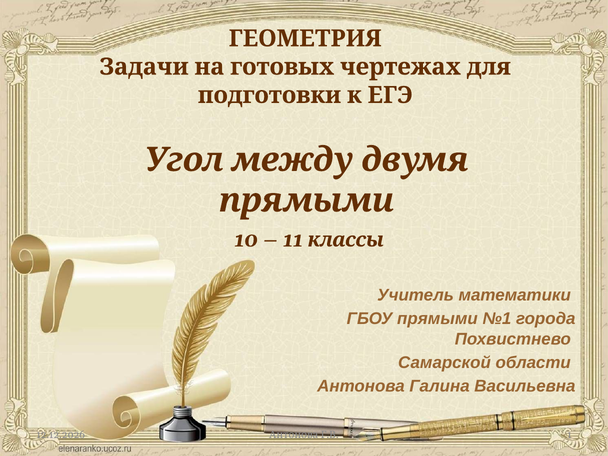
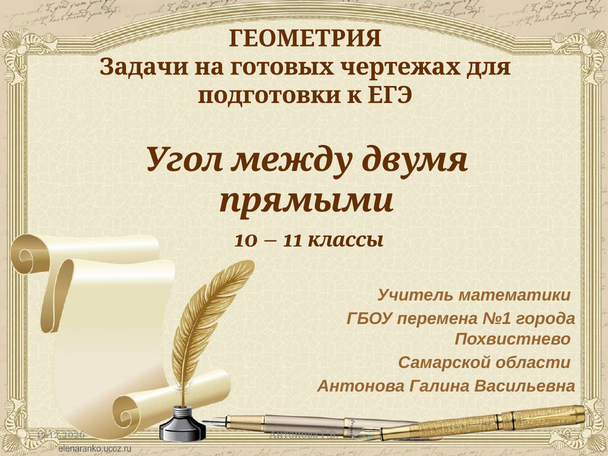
ГБОУ прямыми: прямыми -> перемена (437, 319)
